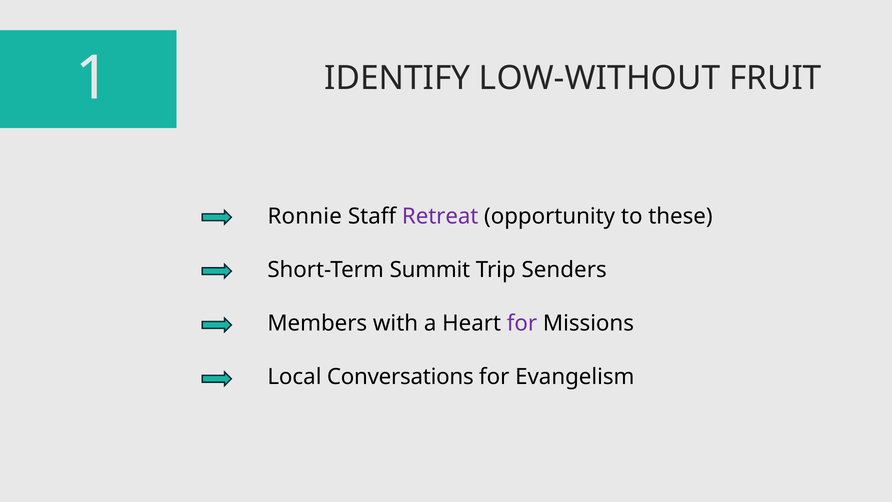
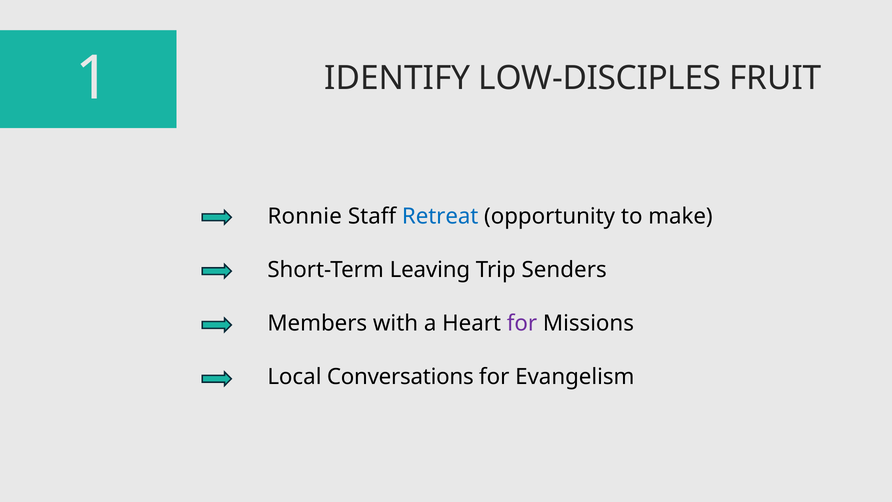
LOW-WITHOUT: LOW-WITHOUT -> LOW-DISCIPLES (600, 78)
Retreat colour: purple -> blue (440, 216)
these: these -> make (680, 216)
Summit: Summit -> Leaving (430, 270)
